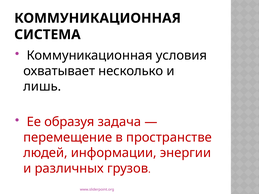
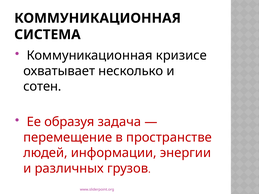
условия: условия -> кризисе (181, 56)
лишь: лишь -> сотен (42, 87)
